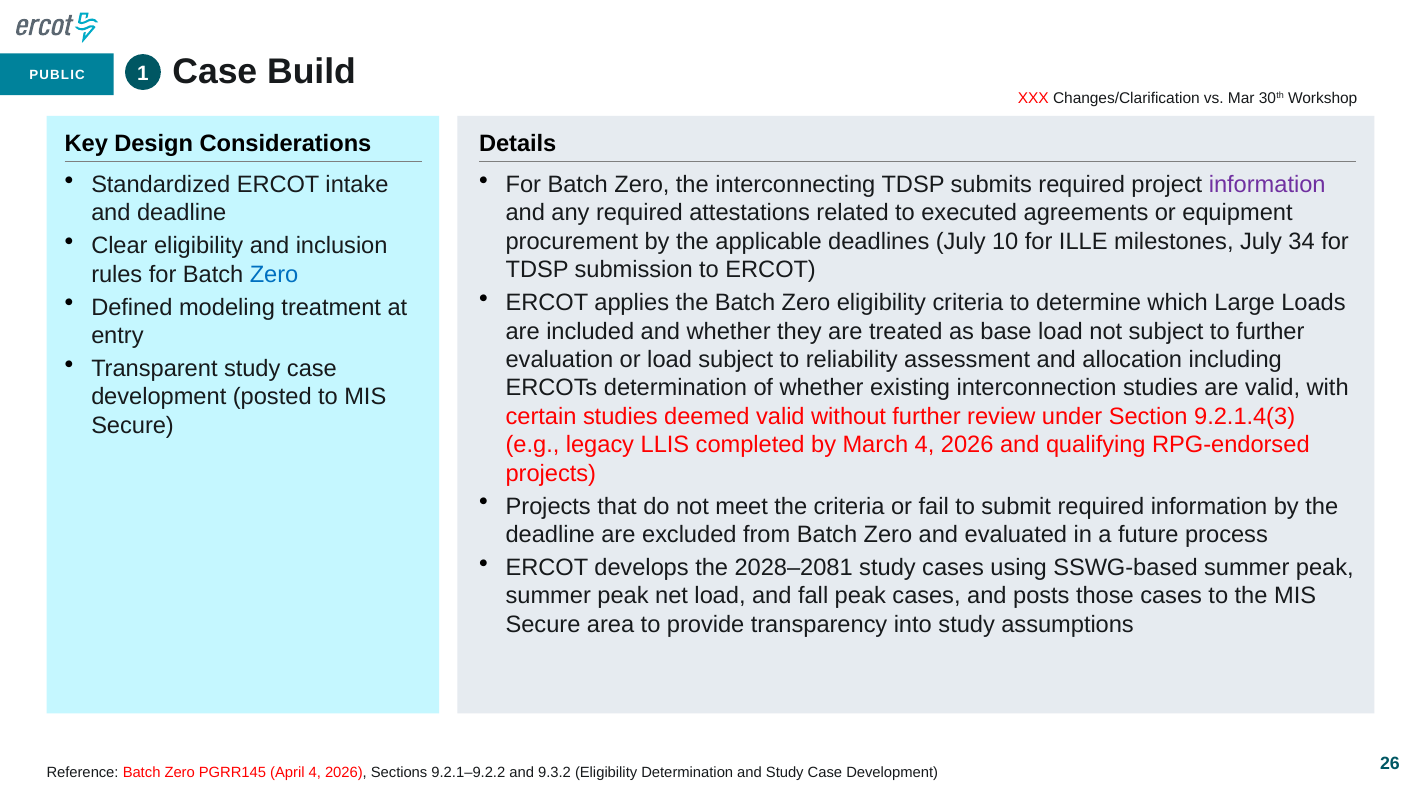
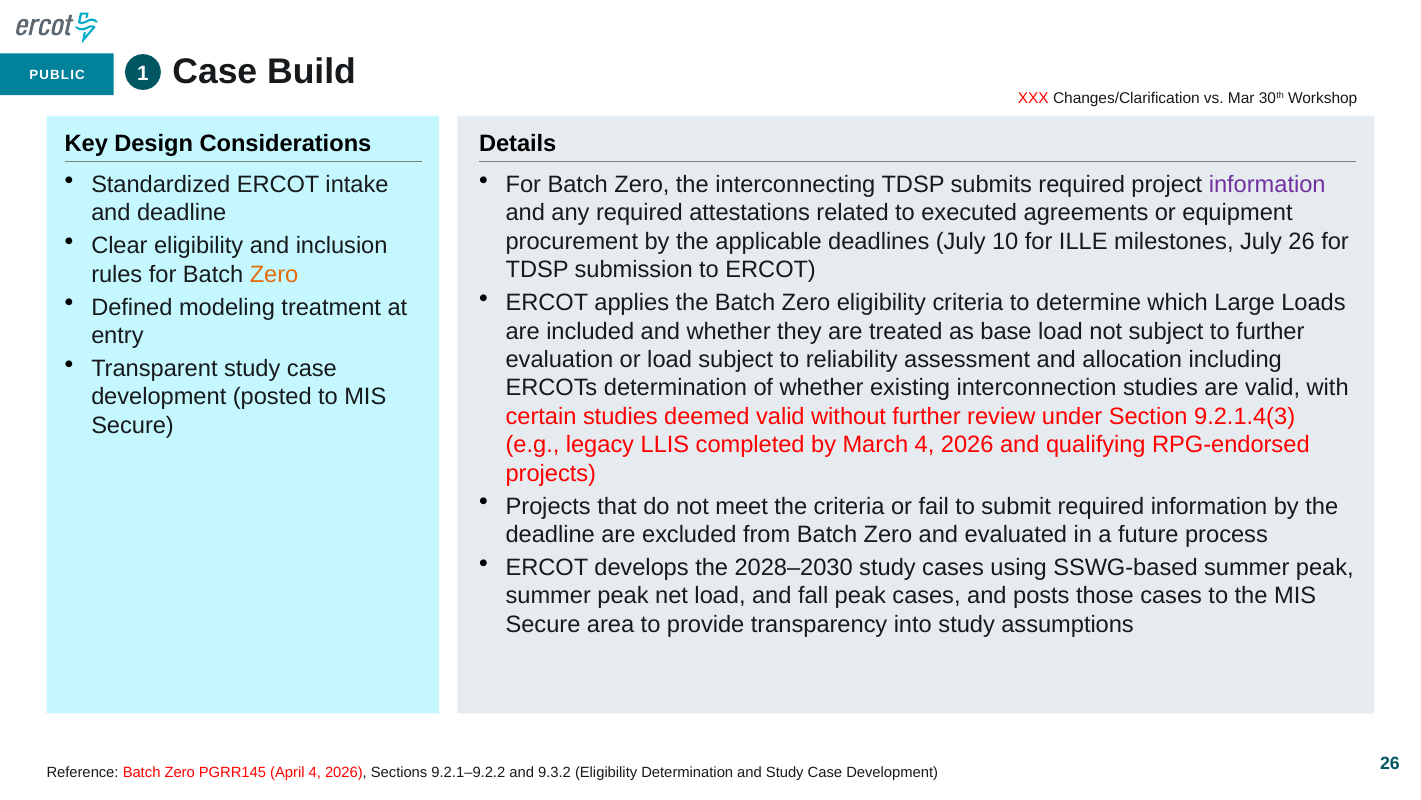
July 34: 34 -> 26 (1302, 241)
Zero colour: blue -> orange (274, 274)
2028–2081: 2028–2081 -> 2028–2030 (794, 567)
